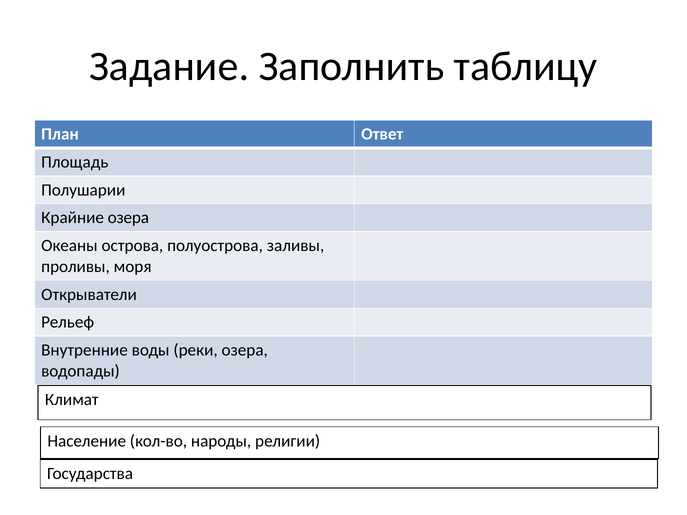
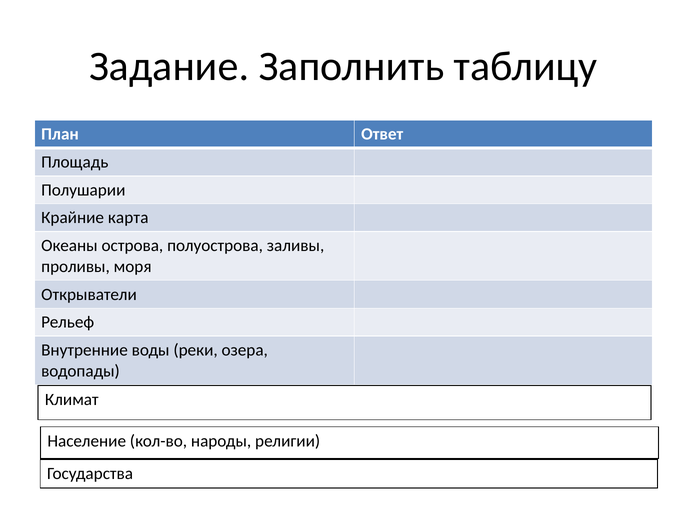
Крайние озера: озера -> карта (128, 218)
